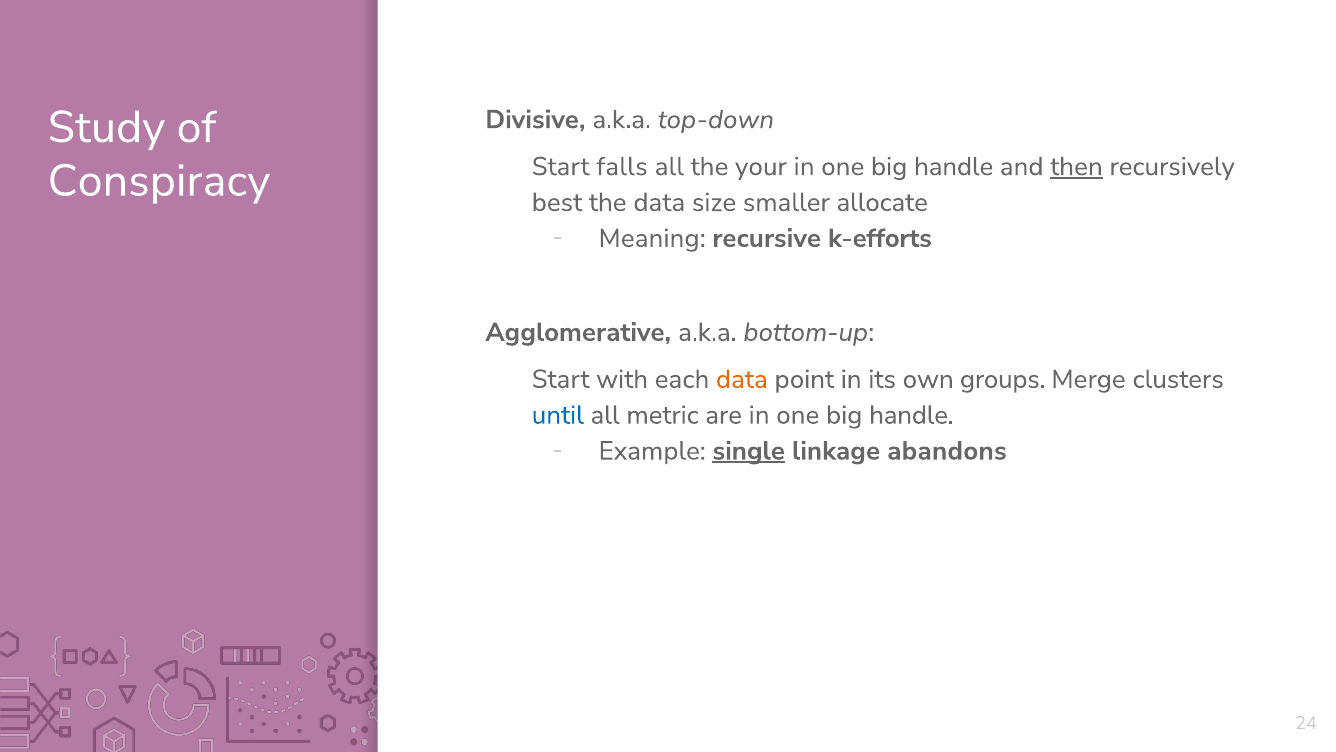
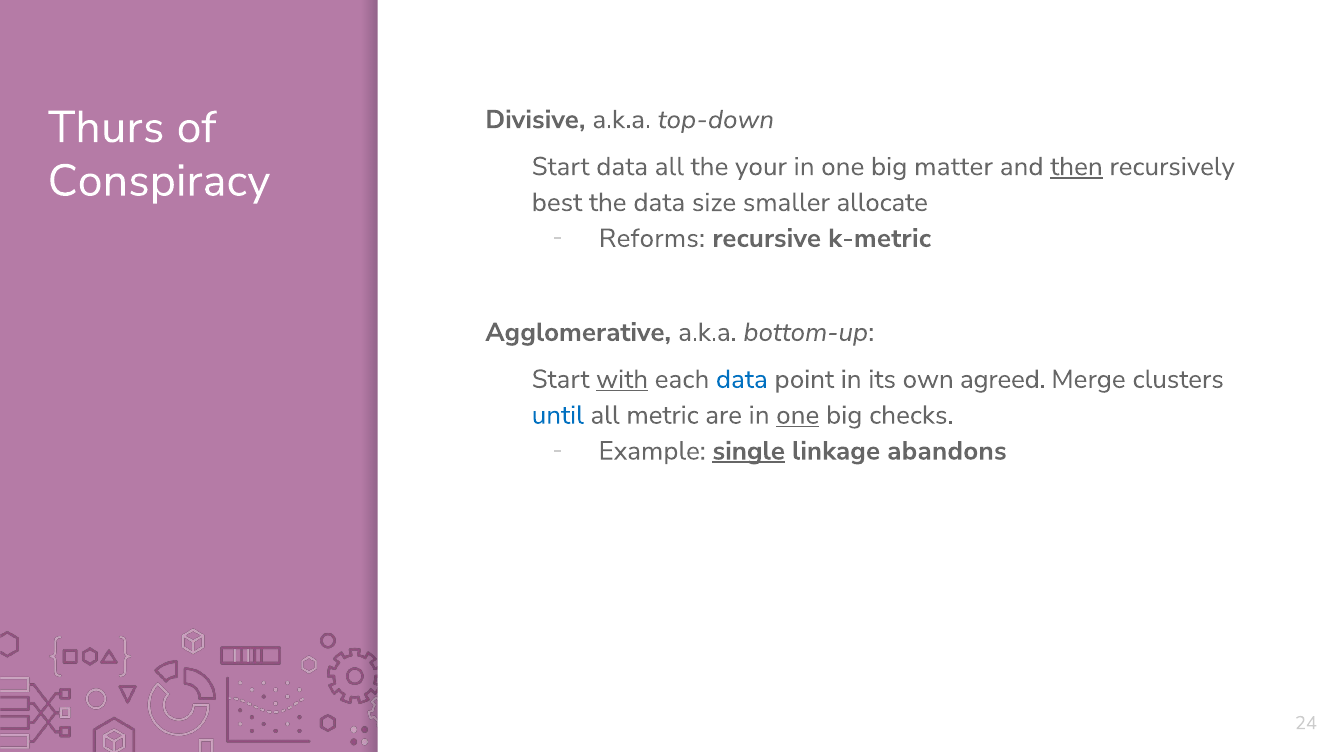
Study: Study -> Thurs (106, 127)
Start falls: falls -> data (622, 166)
handle: handle -> matter (954, 166)
Meaning: Meaning -> Reforms (652, 238)
k-efforts: k-efforts -> k-metric (880, 238)
with underline: none -> present (622, 379)
data colour: orange -> blue (742, 379)
groups: groups -> agreed (1003, 379)
one underline: none -> present (798, 415)
handle: handle -> checks (911, 415)
